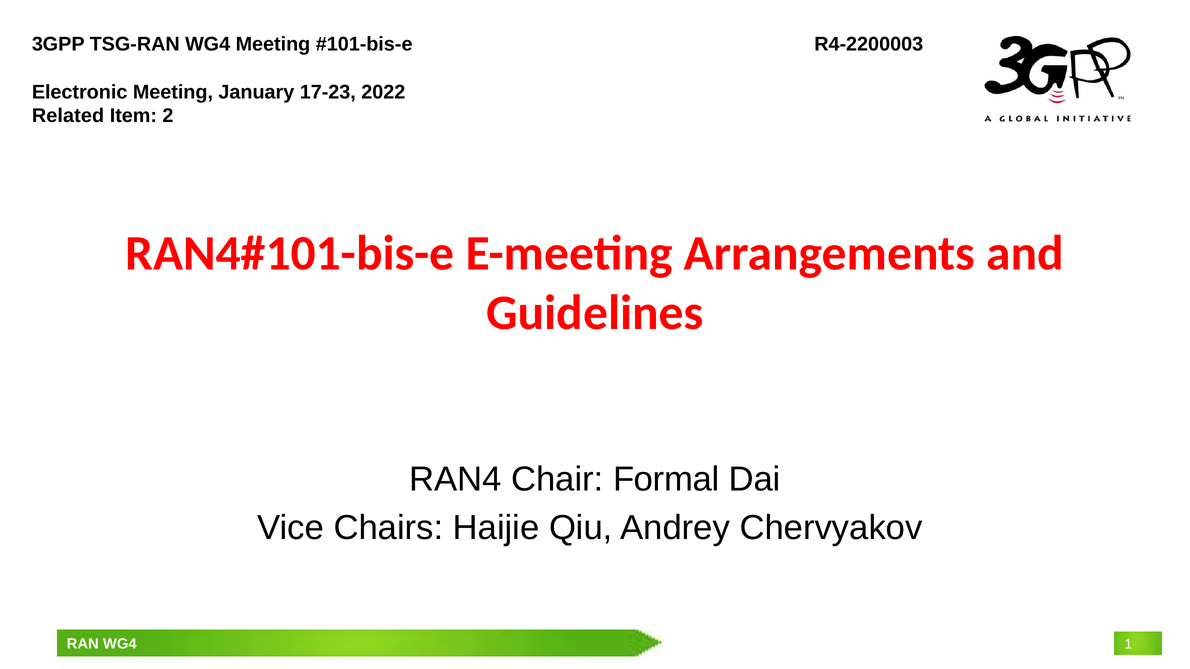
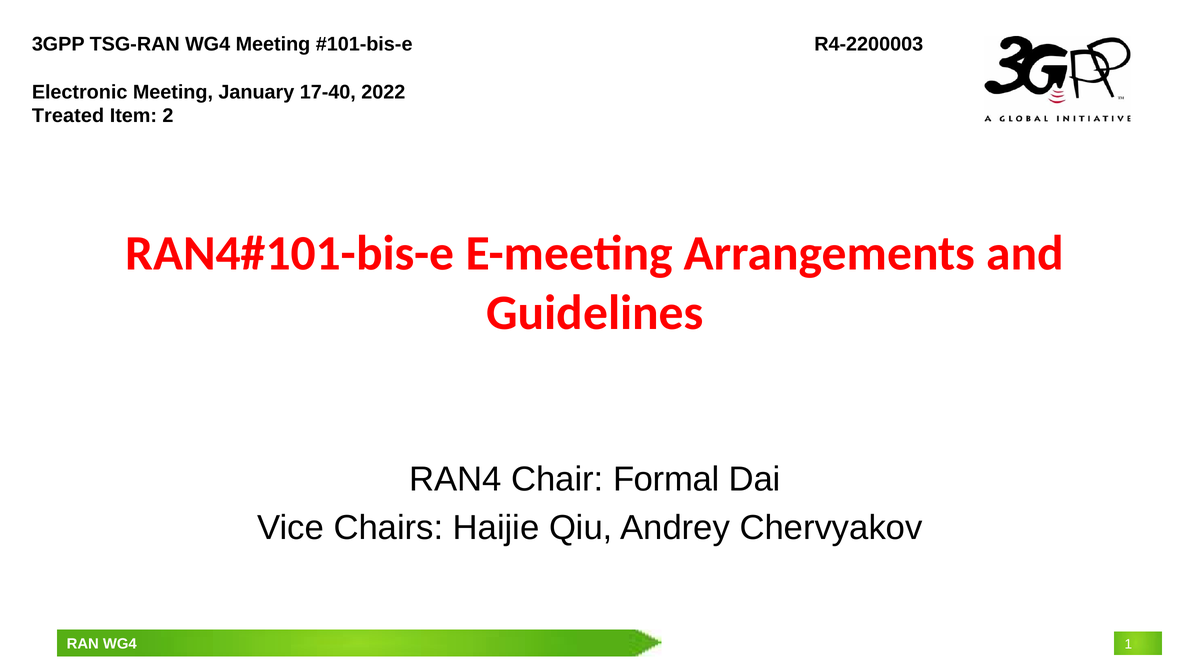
17-23: 17-23 -> 17-40 (328, 92)
Related: Related -> Treated (68, 116)
